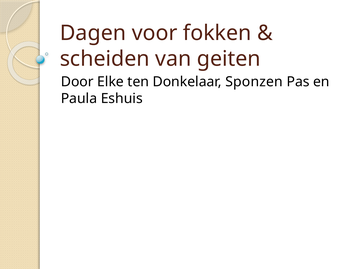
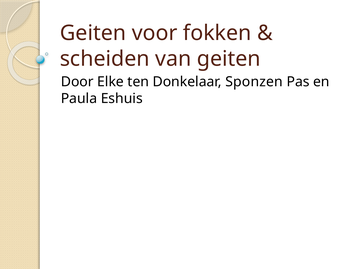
Dagen: Dagen -> Geiten (93, 33)
